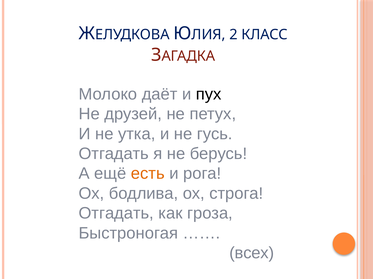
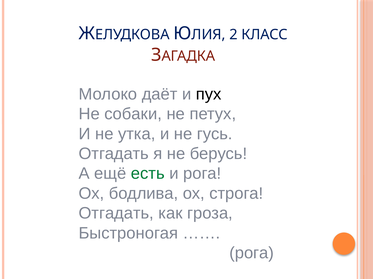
друзей: друзей -> собаки (133, 114)
есть colour: orange -> green (148, 174)
всех: всех -> рога (252, 254)
